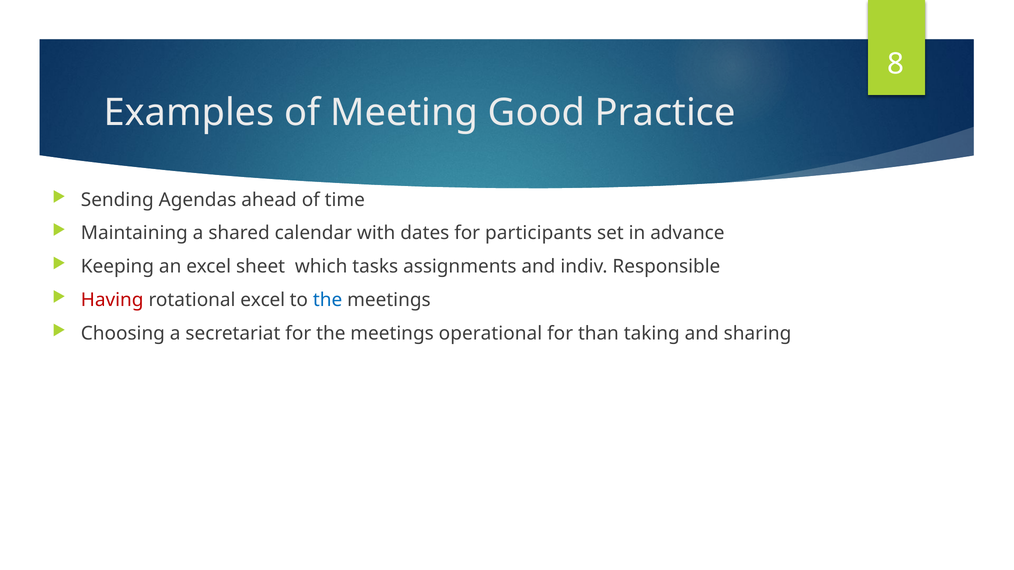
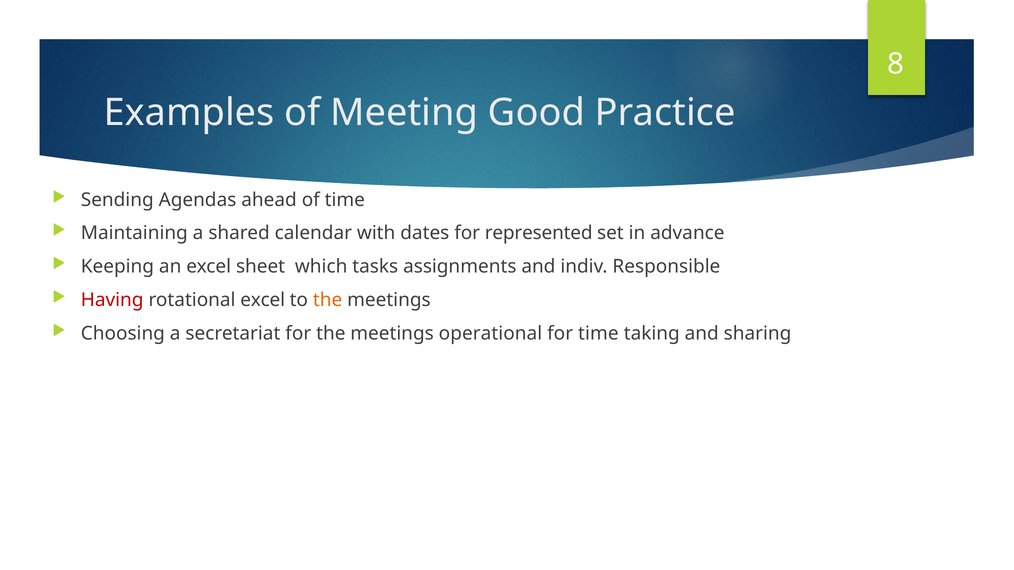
participants: participants -> represented (539, 233)
the colour: blue -> orange (328, 300)
for than: than -> time (598, 333)
